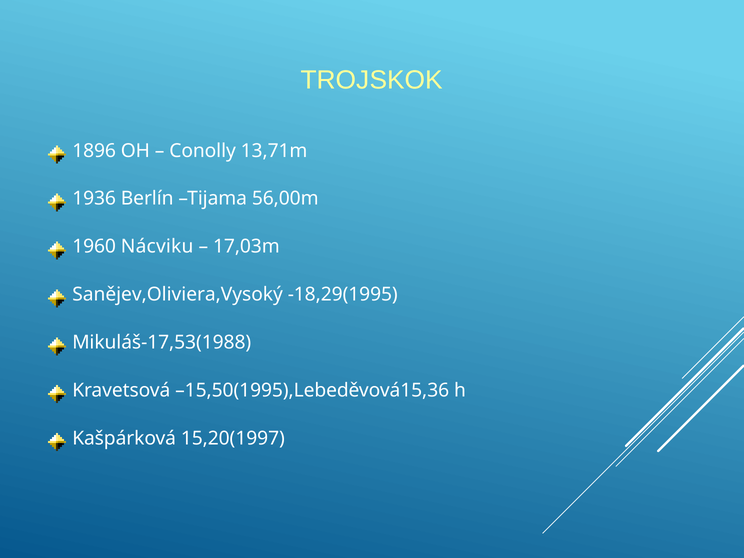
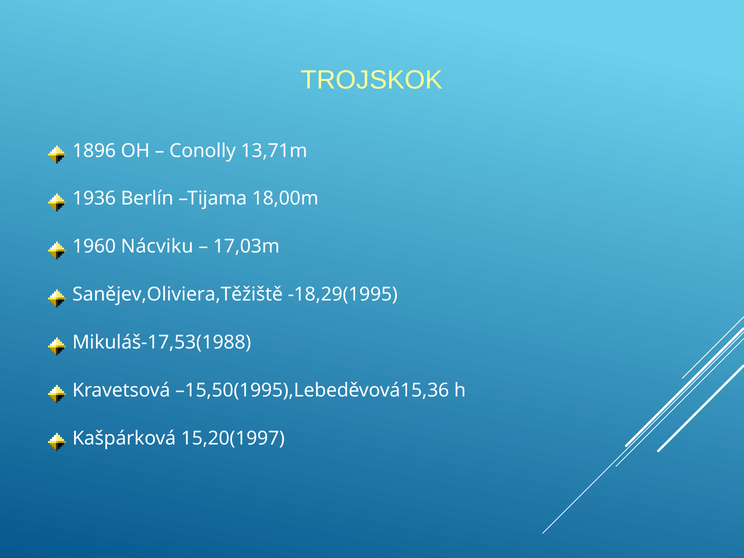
56,00m: 56,00m -> 18,00m (285, 199)
Sanějev,Oliviera,Vysoký: Sanějev,Oliviera,Vysoký -> Sanějev,Oliviera,Těžiště (178, 295)
